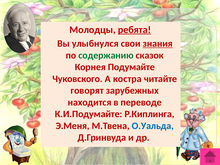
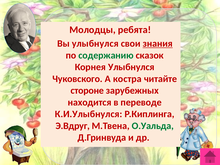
ребята underline: present -> none (134, 30)
Корнея Подумайте: Подумайте -> Улыбнулся (131, 67)
говорят: говорят -> стороне (87, 91)
К.И.Подумайте: К.И.Подумайте -> К.И.Улыбнулся (89, 114)
Э.Меня: Э.Меня -> Э.Вдруг (73, 126)
О.Уальда colour: blue -> green (153, 126)
